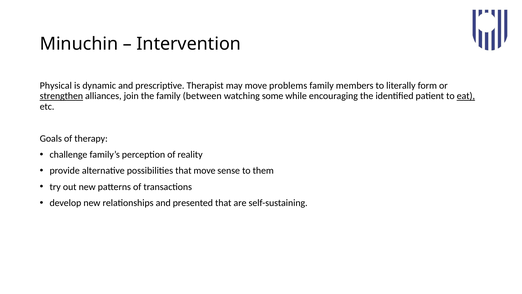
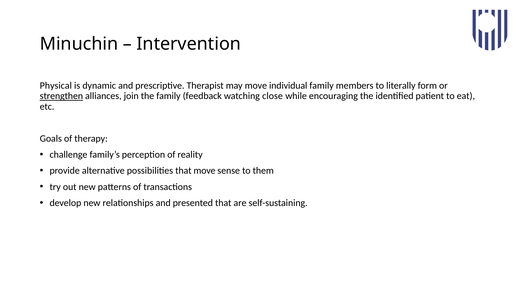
problems: problems -> individual (288, 85)
between: between -> feedback (202, 96)
some: some -> close (273, 96)
eat underline: present -> none (466, 96)
